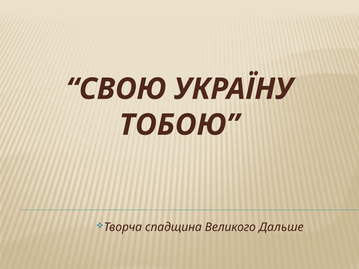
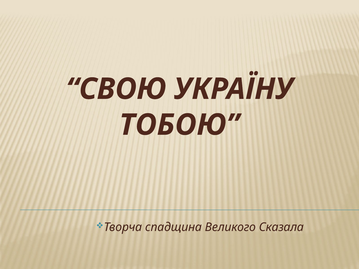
Дальше: Дальше -> Сказала (281, 227)
